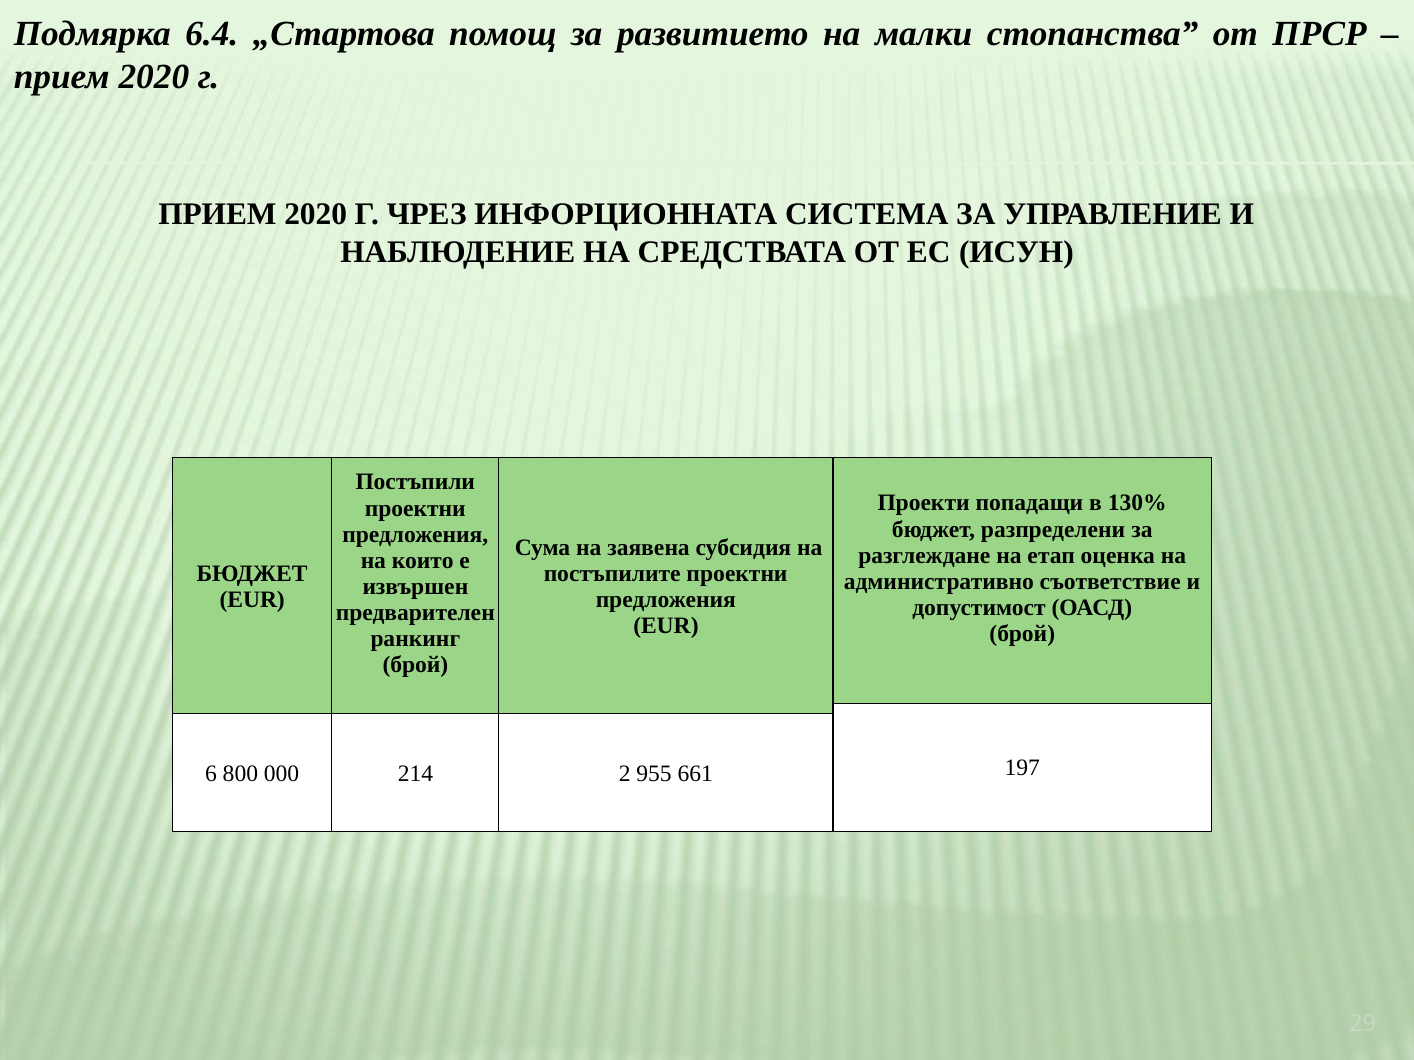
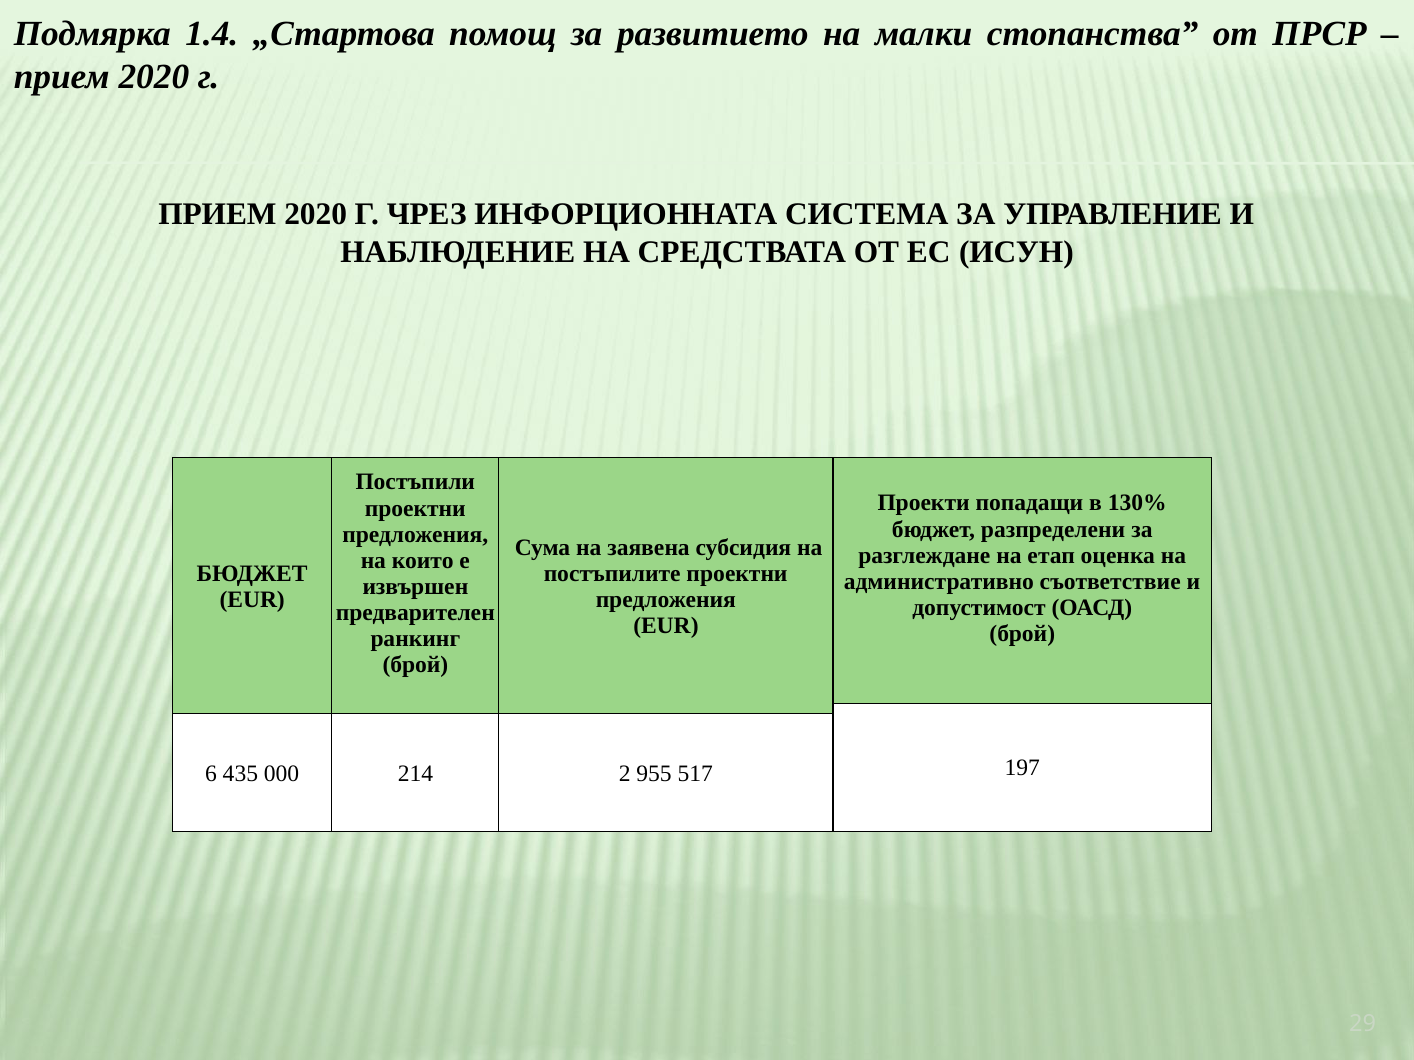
6.4: 6.4 -> 1.4 (212, 34)
800: 800 -> 435 (240, 774)
661: 661 -> 517 (695, 774)
